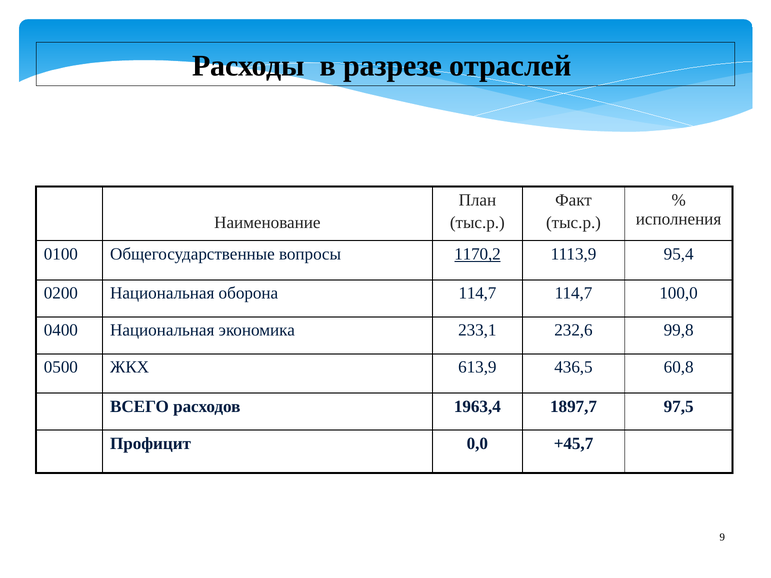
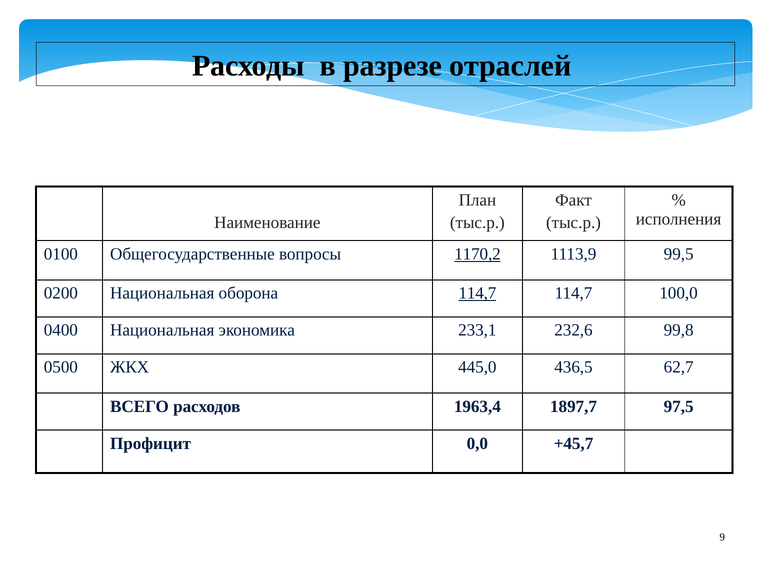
95,4: 95,4 -> 99,5 (679, 254)
114,7 underline: none -> present (477, 293)
613,9: 613,9 -> 445,0 (477, 367)
60,8: 60,8 -> 62,7 (679, 367)
